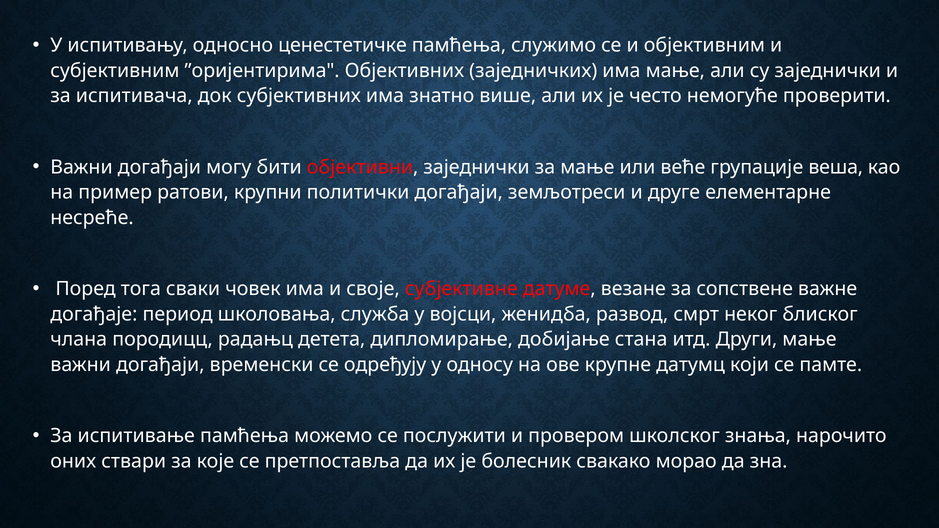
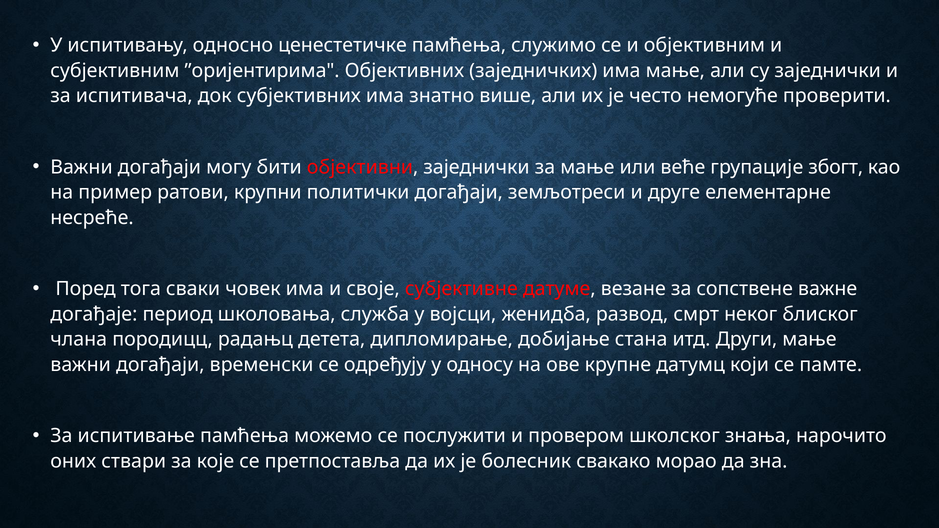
веша: веша -> збогт (836, 167)
